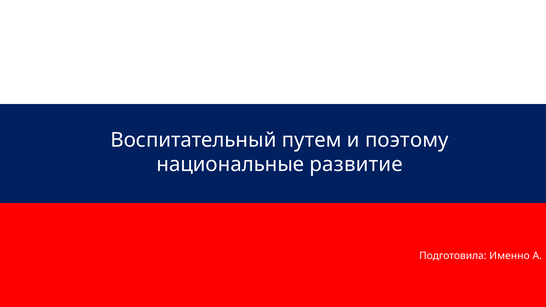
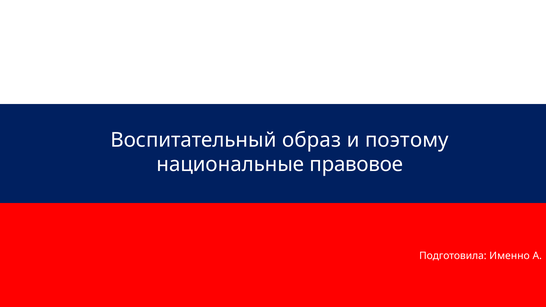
путем: путем -> образ (312, 140)
развитие: развитие -> правовое (356, 165)
